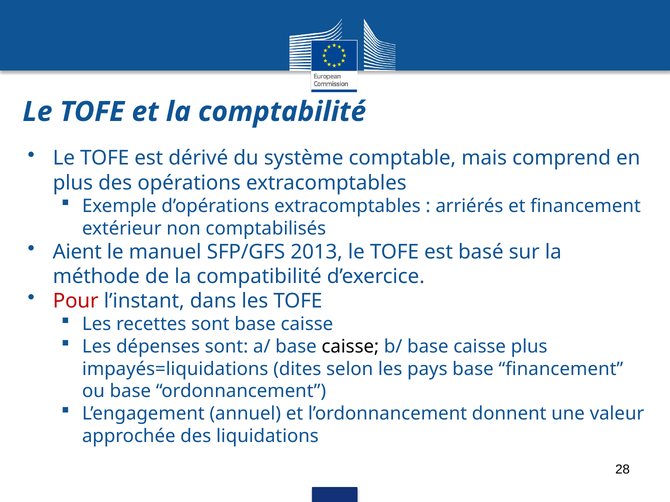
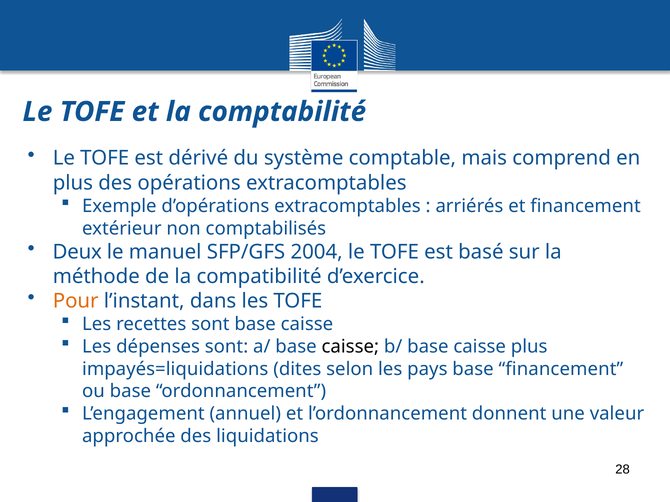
Aient: Aient -> Deux (77, 252)
2013: 2013 -> 2004 (317, 252)
Pour colour: red -> orange (76, 301)
